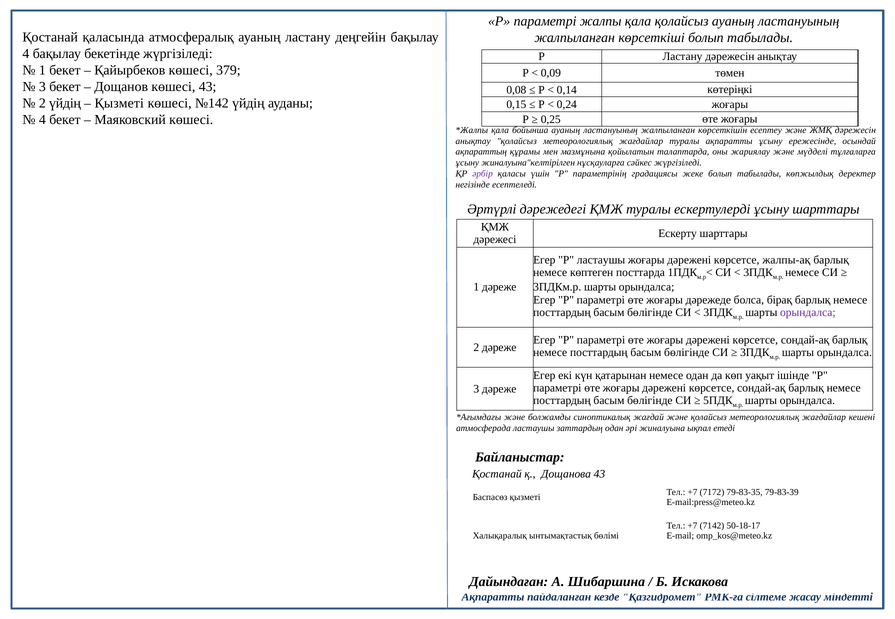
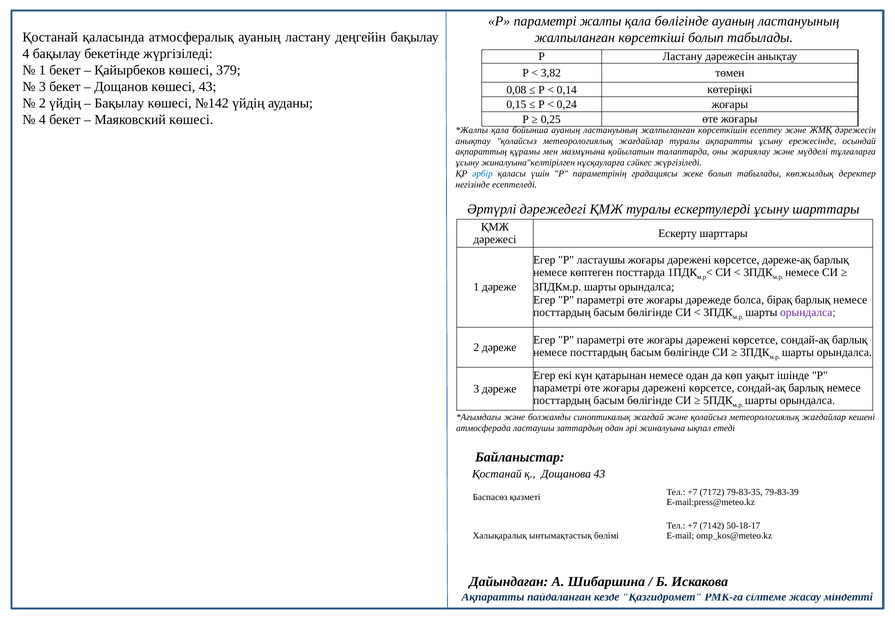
қала қолайсыз: қолайсыз -> бөлігінде (682, 21)
0,09: 0,09 -> 3,82 (551, 73)
Қызметі: Қызметі -> Бақылау (119, 103)
әрбір colour: purple -> blue (483, 174)
жалпы-ақ: жалпы-ақ -> дәреже-ақ (786, 260)
